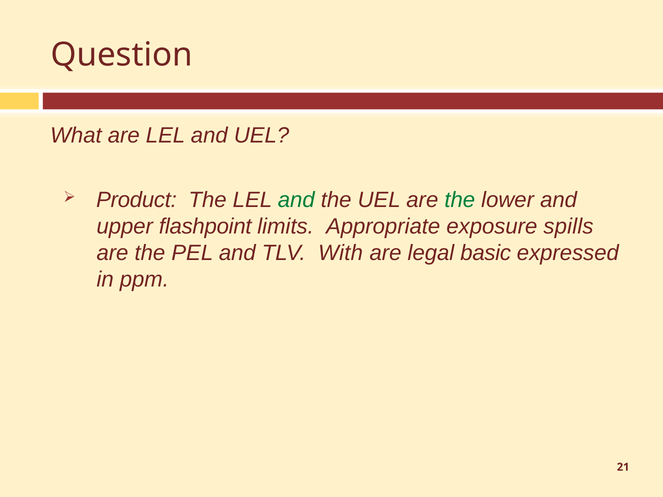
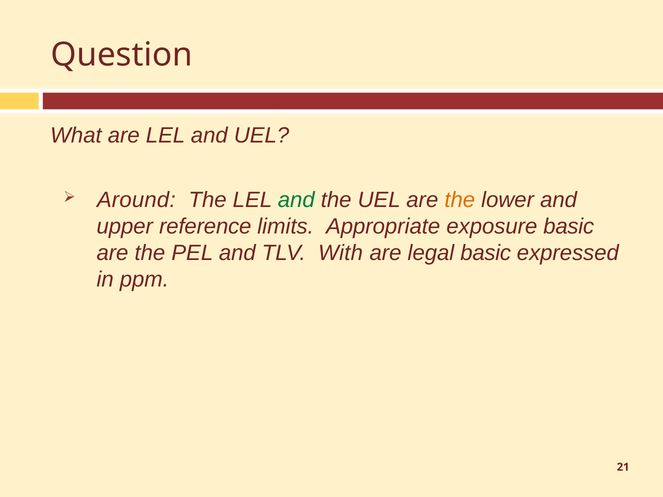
Product: Product -> Around (136, 200)
the colour: green -> orange (460, 200)
flashpoint: flashpoint -> reference (205, 227)
exposure spills: spills -> basic (569, 227)
